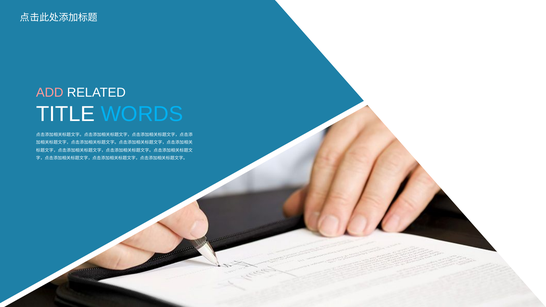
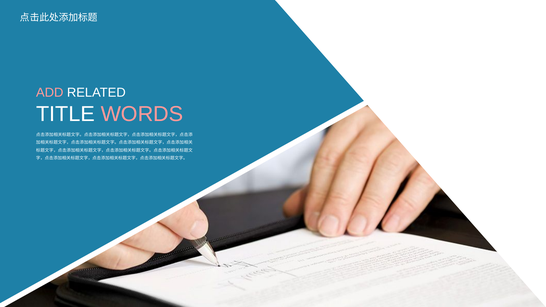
WORDS colour: light blue -> pink (142, 114)
